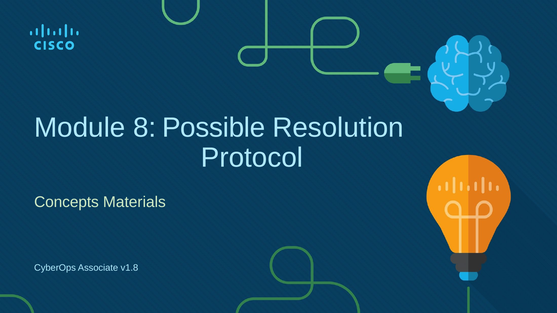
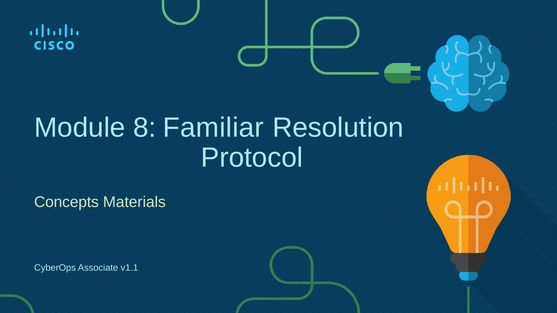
Possible: Possible -> Familiar (213, 128)
v1.8: v1.8 -> v1.1 (129, 268)
